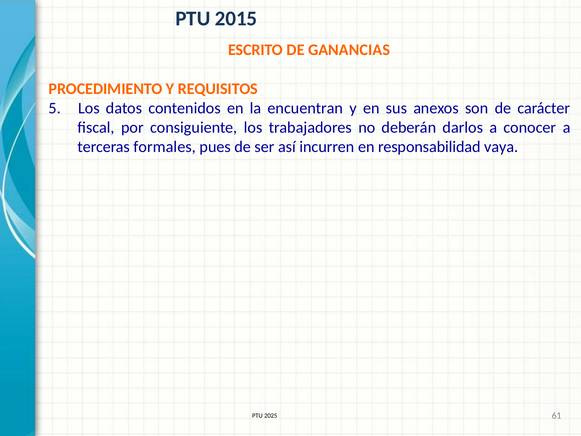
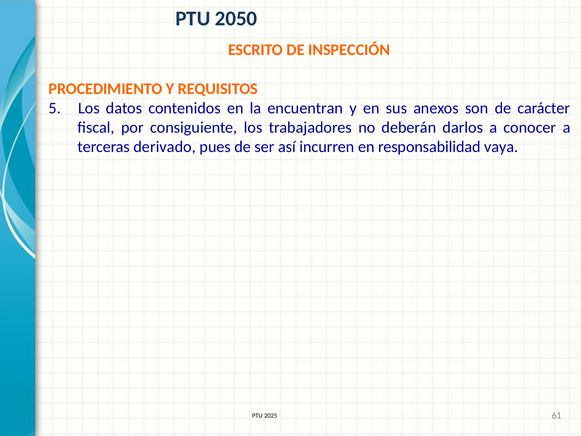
2015: 2015 -> 2050 (236, 19)
GANANCIAS: GANANCIAS -> INSPECCIÓN (349, 50)
formales: formales -> derivado (165, 147)
